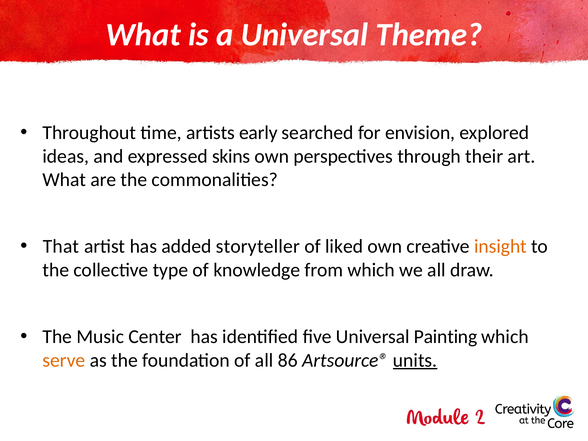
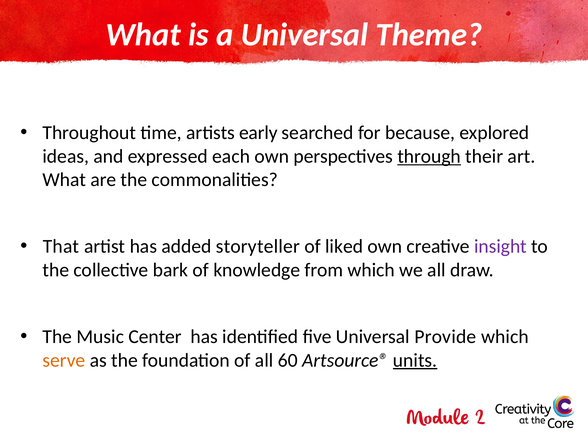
envision: envision -> because (420, 133)
skins: skins -> each (231, 156)
through underline: none -> present (429, 156)
insight colour: orange -> purple (500, 247)
type: type -> bark (170, 270)
Painting: Painting -> Provide (445, 337)
86: 86 -> 60 (288, 360)
